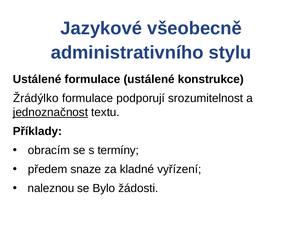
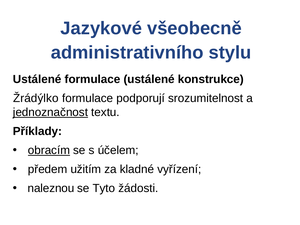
obracím underline: none -> present (49, 150)
termíny: termíny -> účelem (118, 150)
snaze: snaze -> užitím (86, 169)
Bylo: Bylo -> Tyto (104, 188)
